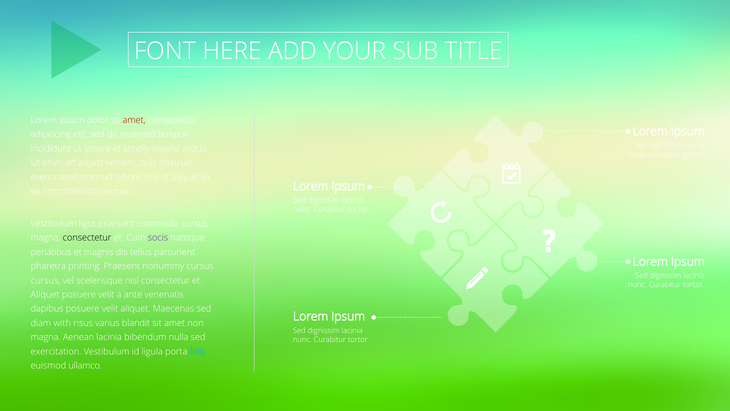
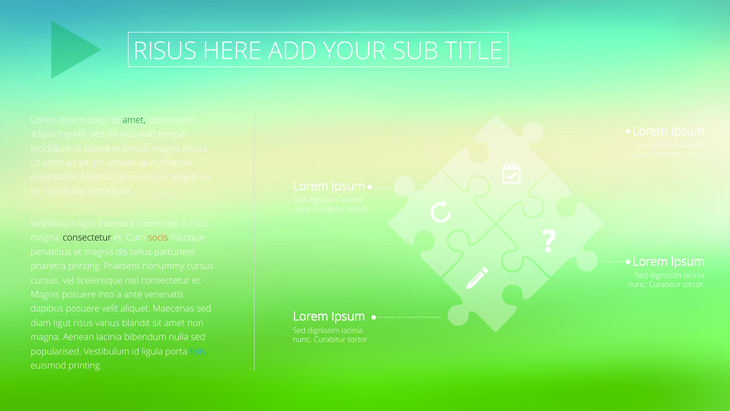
FONT: FONT -> RISUS (165, 51)
amet colour: red -> green (134, 120)
socis colour: purple -> orange (158, 238)
Aliquet: Aliquet -> Magnis (45, 294)
velit: velit -> into (106, 294)
diam with: with -> ligut (62, 323)
exercitation: exercitation -> popularised (56, 351)
euismod ullamco: ullamco -> printing (85, 366)
